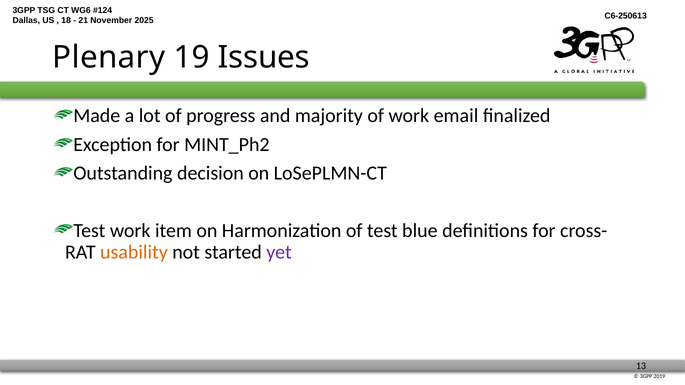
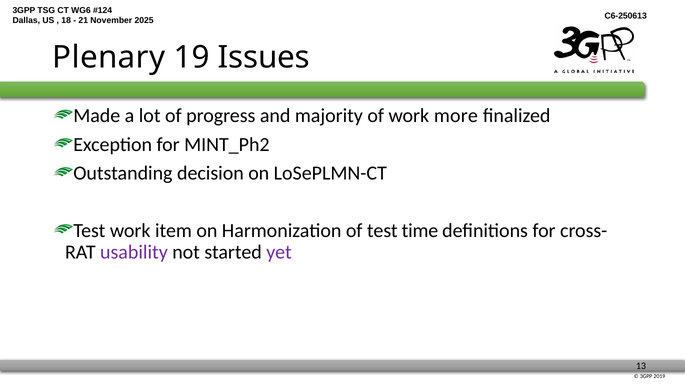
email: email -> more (456, 116)
blue: blue -> time (420, 231)
usability colour: orange -> purple (134, 252)
